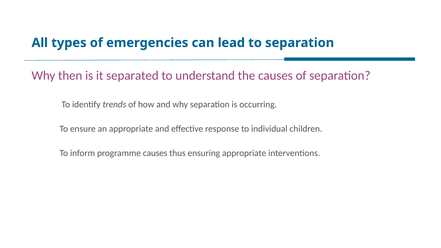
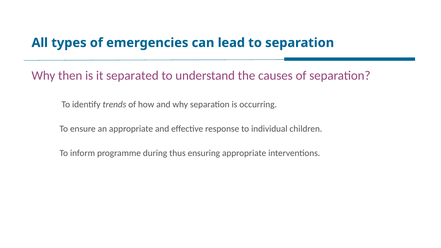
programme causes: causes -> during (155, 153)
